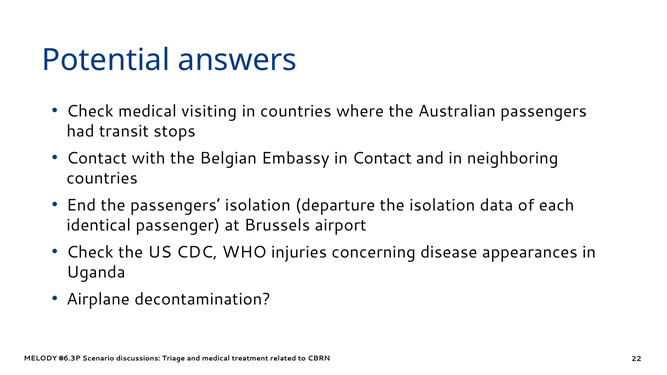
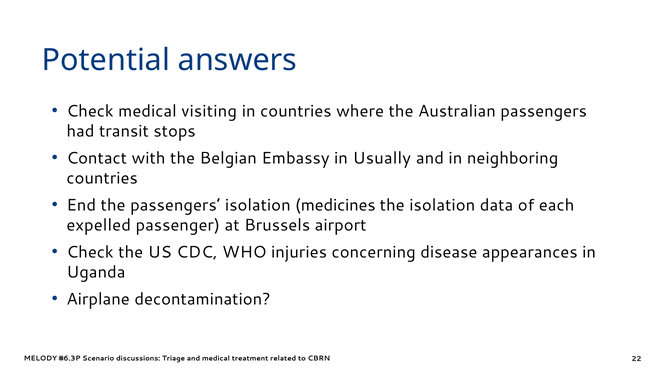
in Contact: Contact -> Usually (382, 158)
departure: departure -> medicines (335, 205)
identical: identical -> expelled (99, 225)
